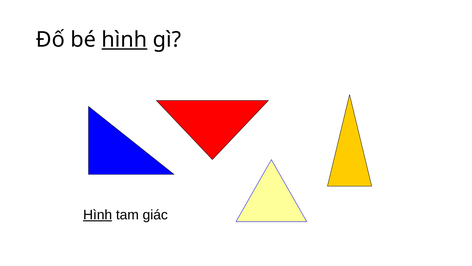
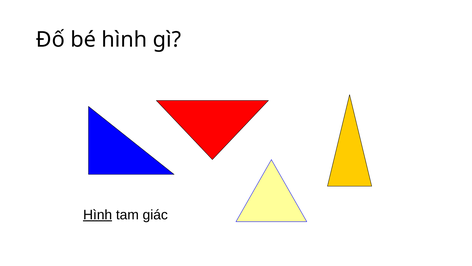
hình underline: present -> none (124, 40)
